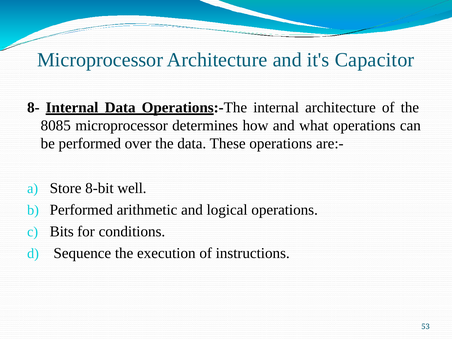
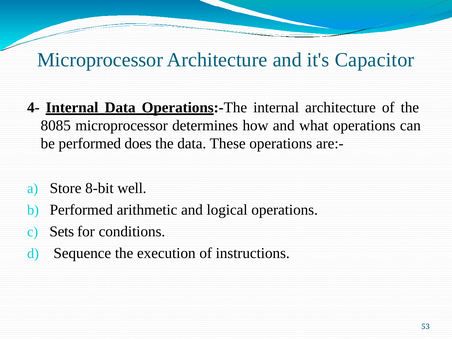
8-: 8- -> 4- (33, 107)
over: over -> does (138, 144)
Bits: Bits -> Sets (62, 232)
